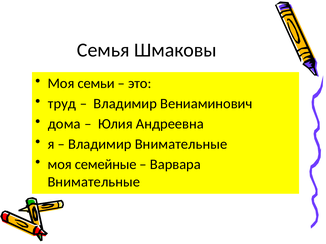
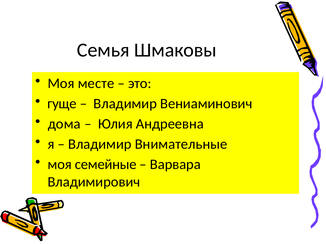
семьи: семьи -> месте (96, 84)
труд: труд -> гуще (62, 104)
Внимательные: Внимательные -> Владимирович (94, 182)
